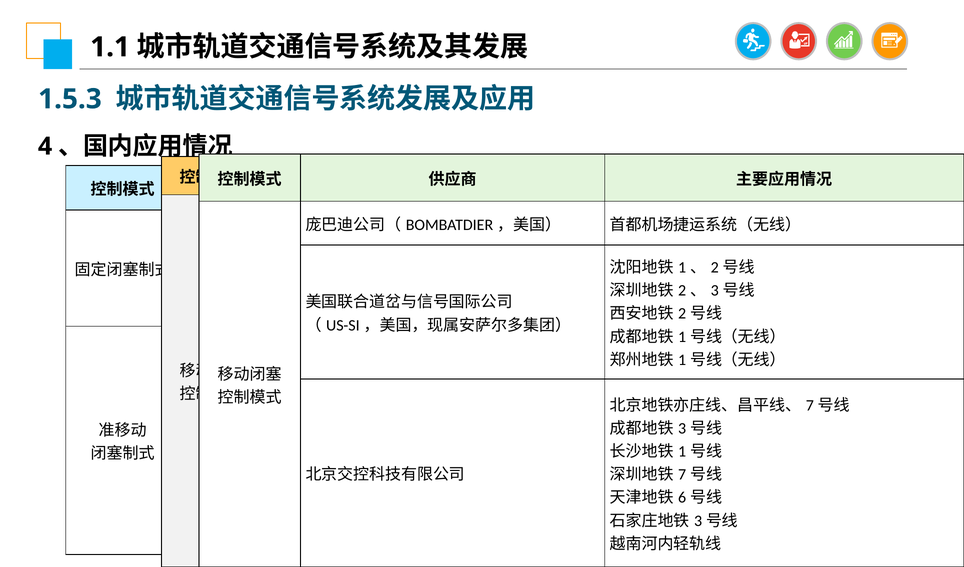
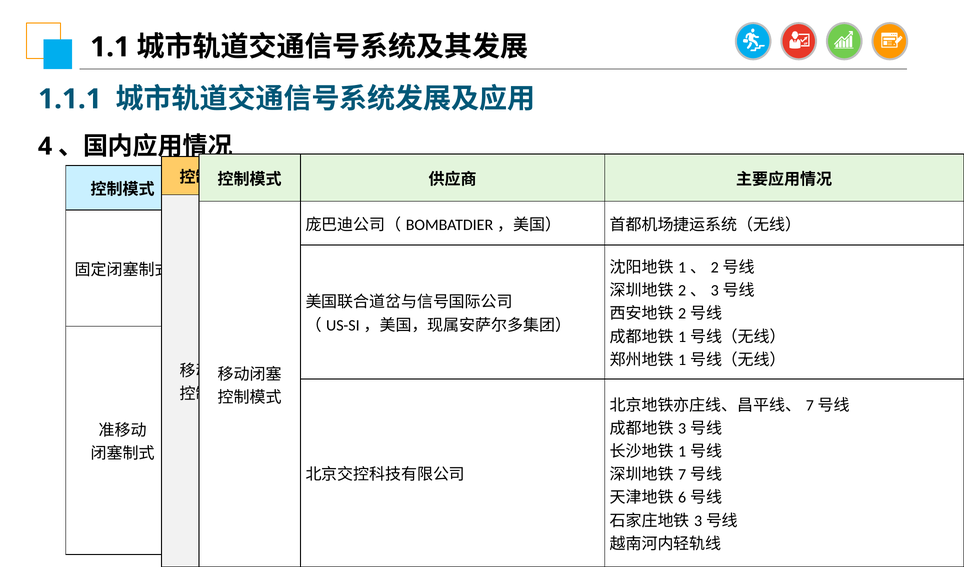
1.5.3: 1.5.3 -> 1.1.1 (70, 99)
